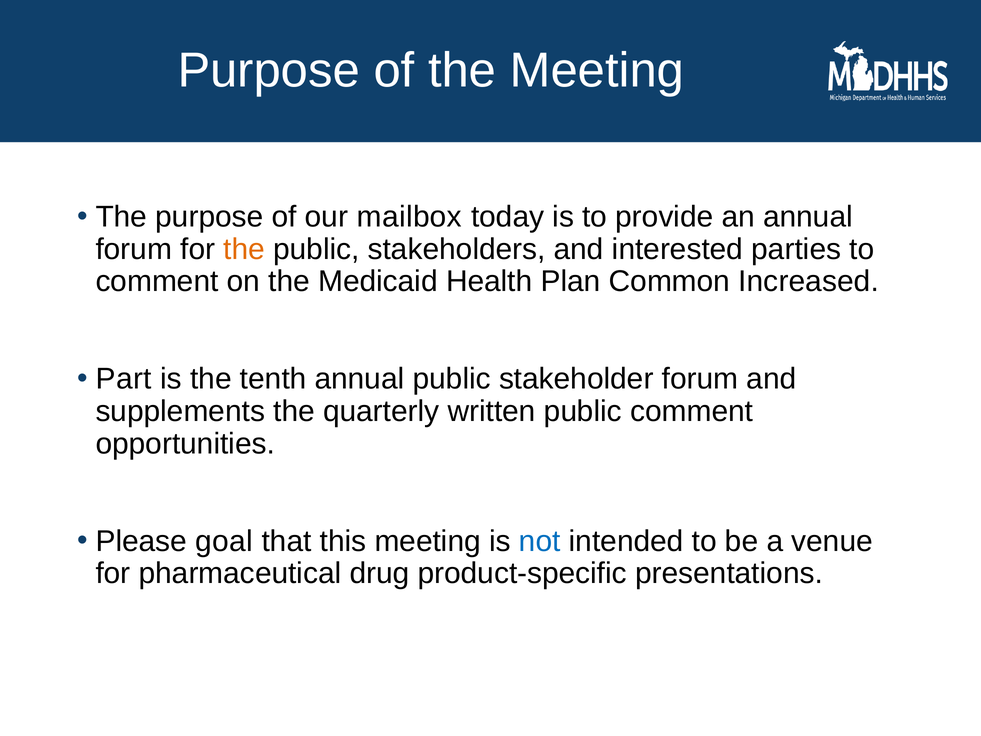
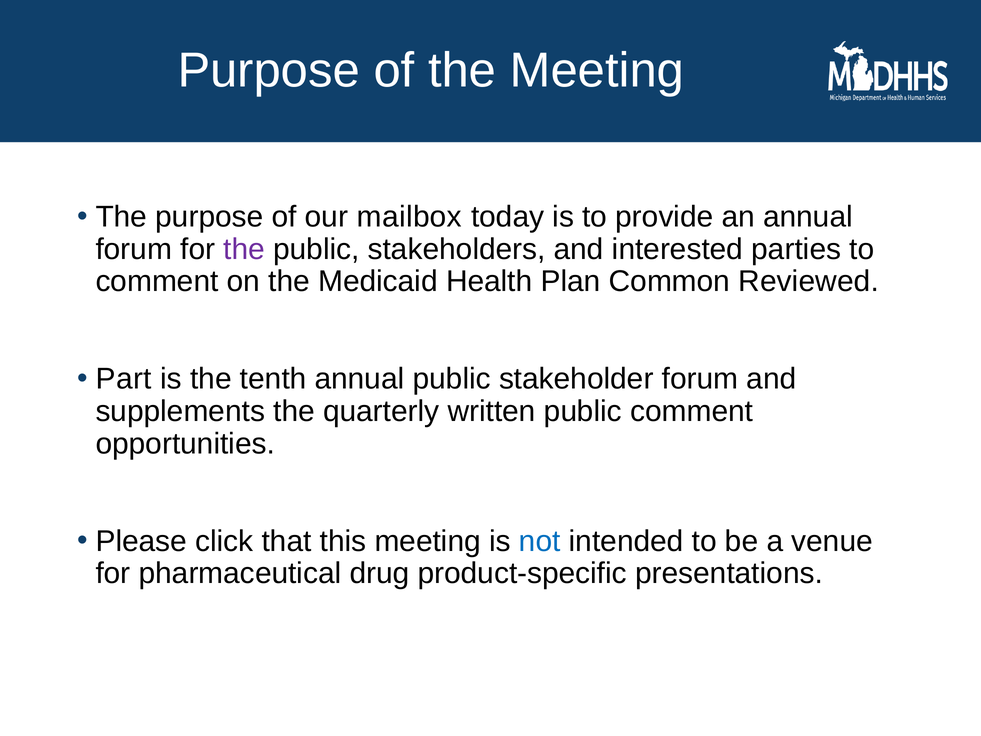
the colour: orange -> purple (244, 249)
Increased: Increased -> Reviewed (809, 281)
goal: goal -> click (224, 541)
